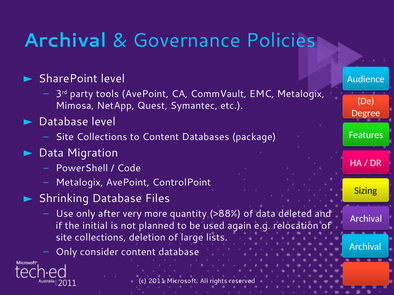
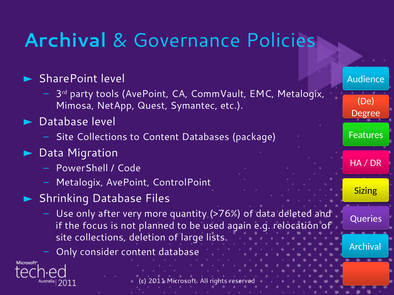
>88%: >88% -> >76% (225, 214)
Archival: Archival -> Queries (366, 219)
initial: initial -> focus (95, 226)
